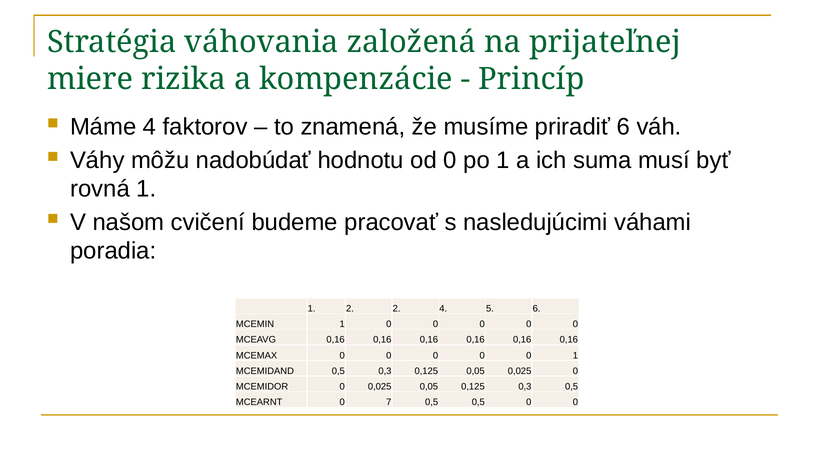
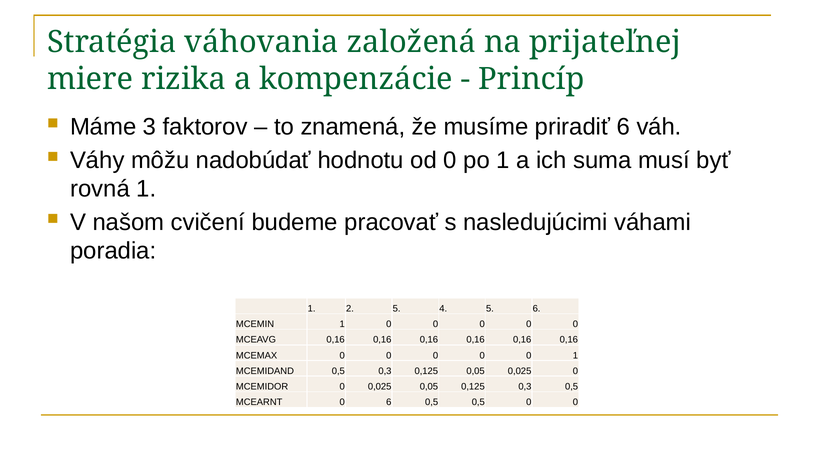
Máme 4: 4 -> 3 (150, 127)
2 2: 2 -> 5 (397, 309)
0 7: 7 -> 6 (389, 402)
